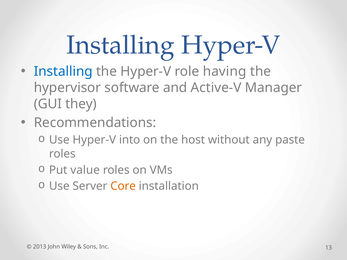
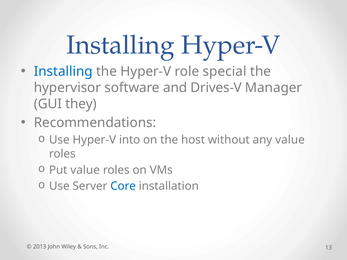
having: having -> special (225, 72)
Active-V: Active-V -> Drives-V (216, 88)
any paste: paste -> value (290, 140)
Core colour: orange -> blue (123, 186)
